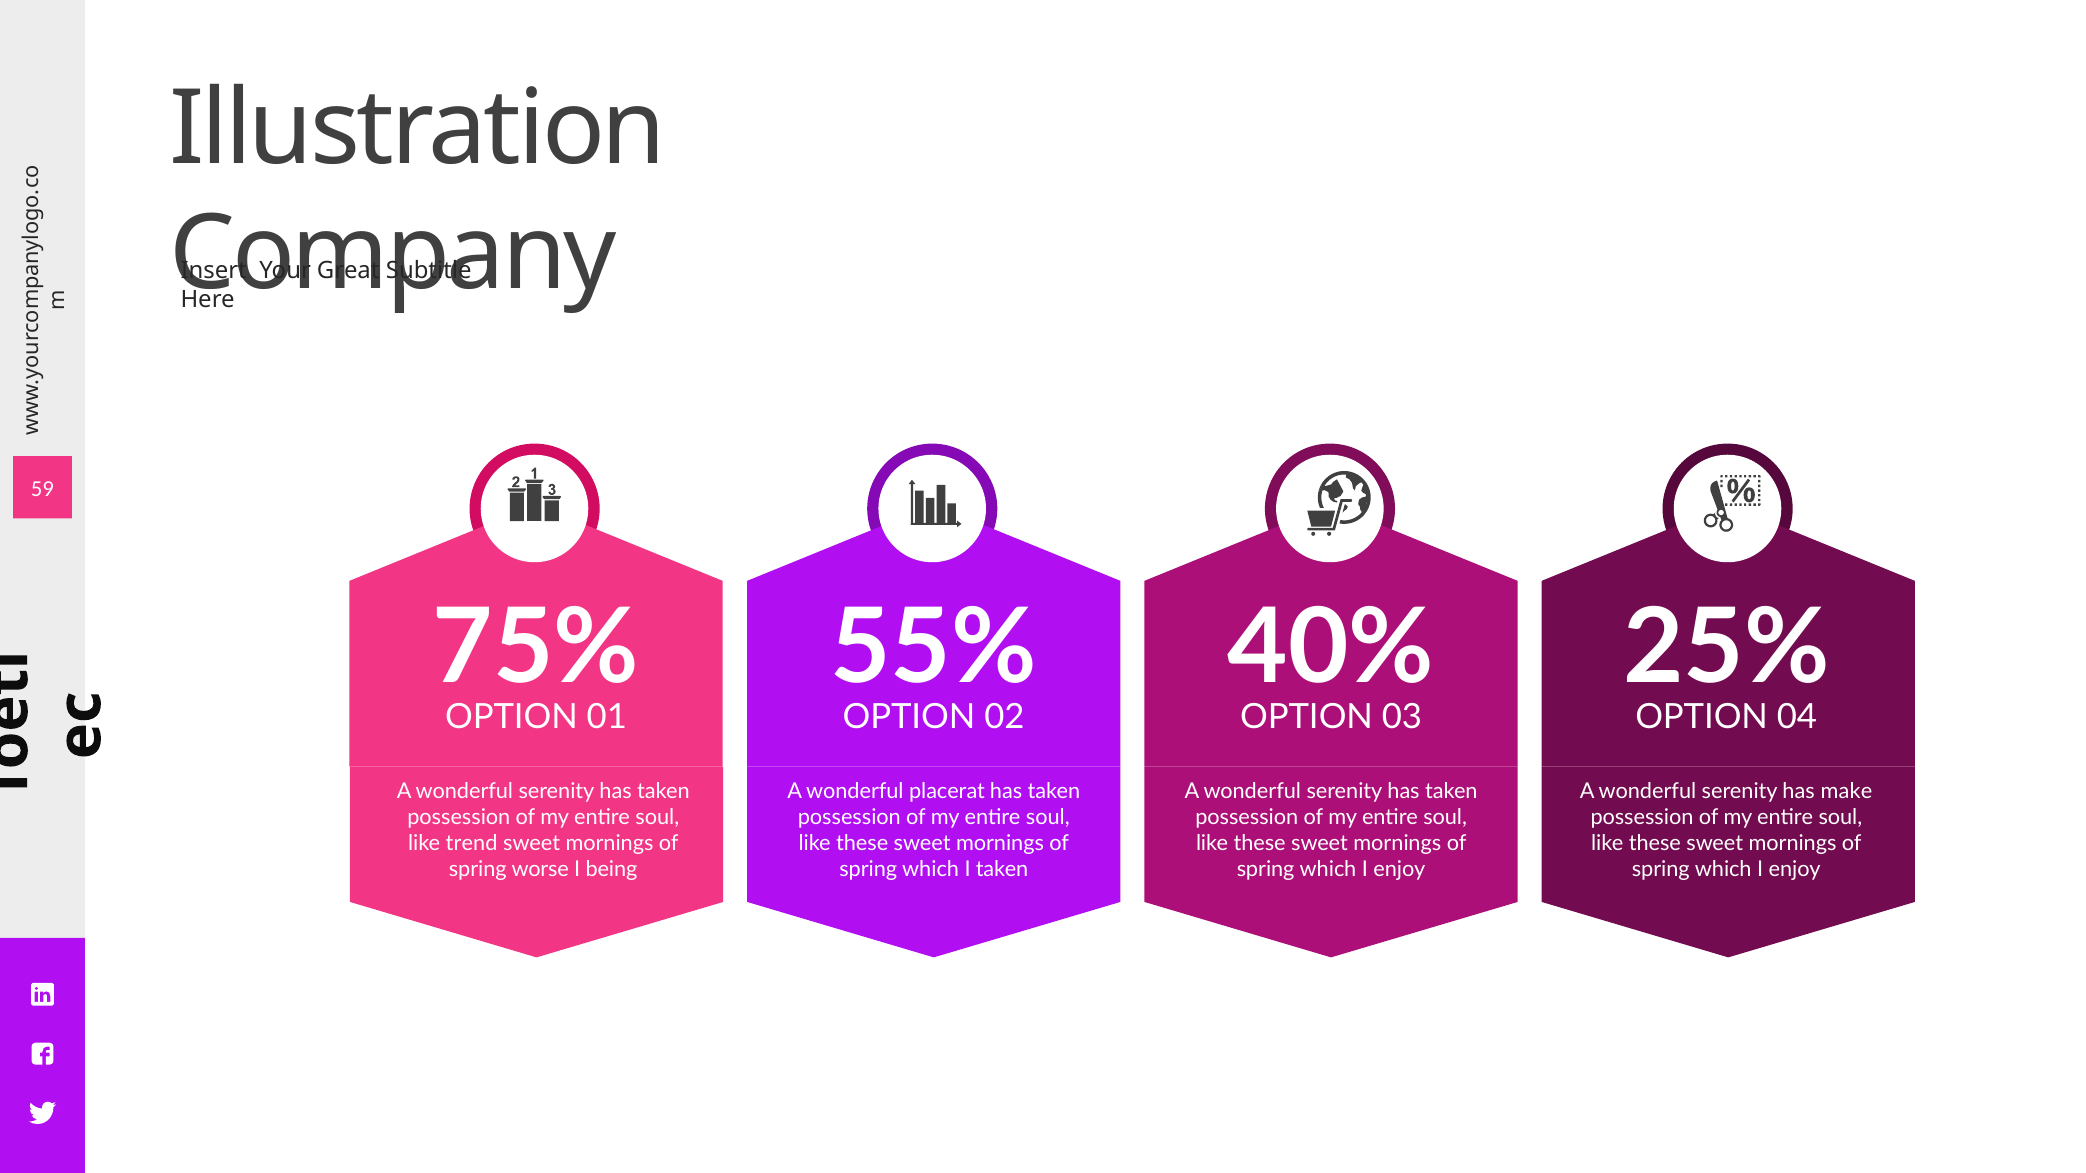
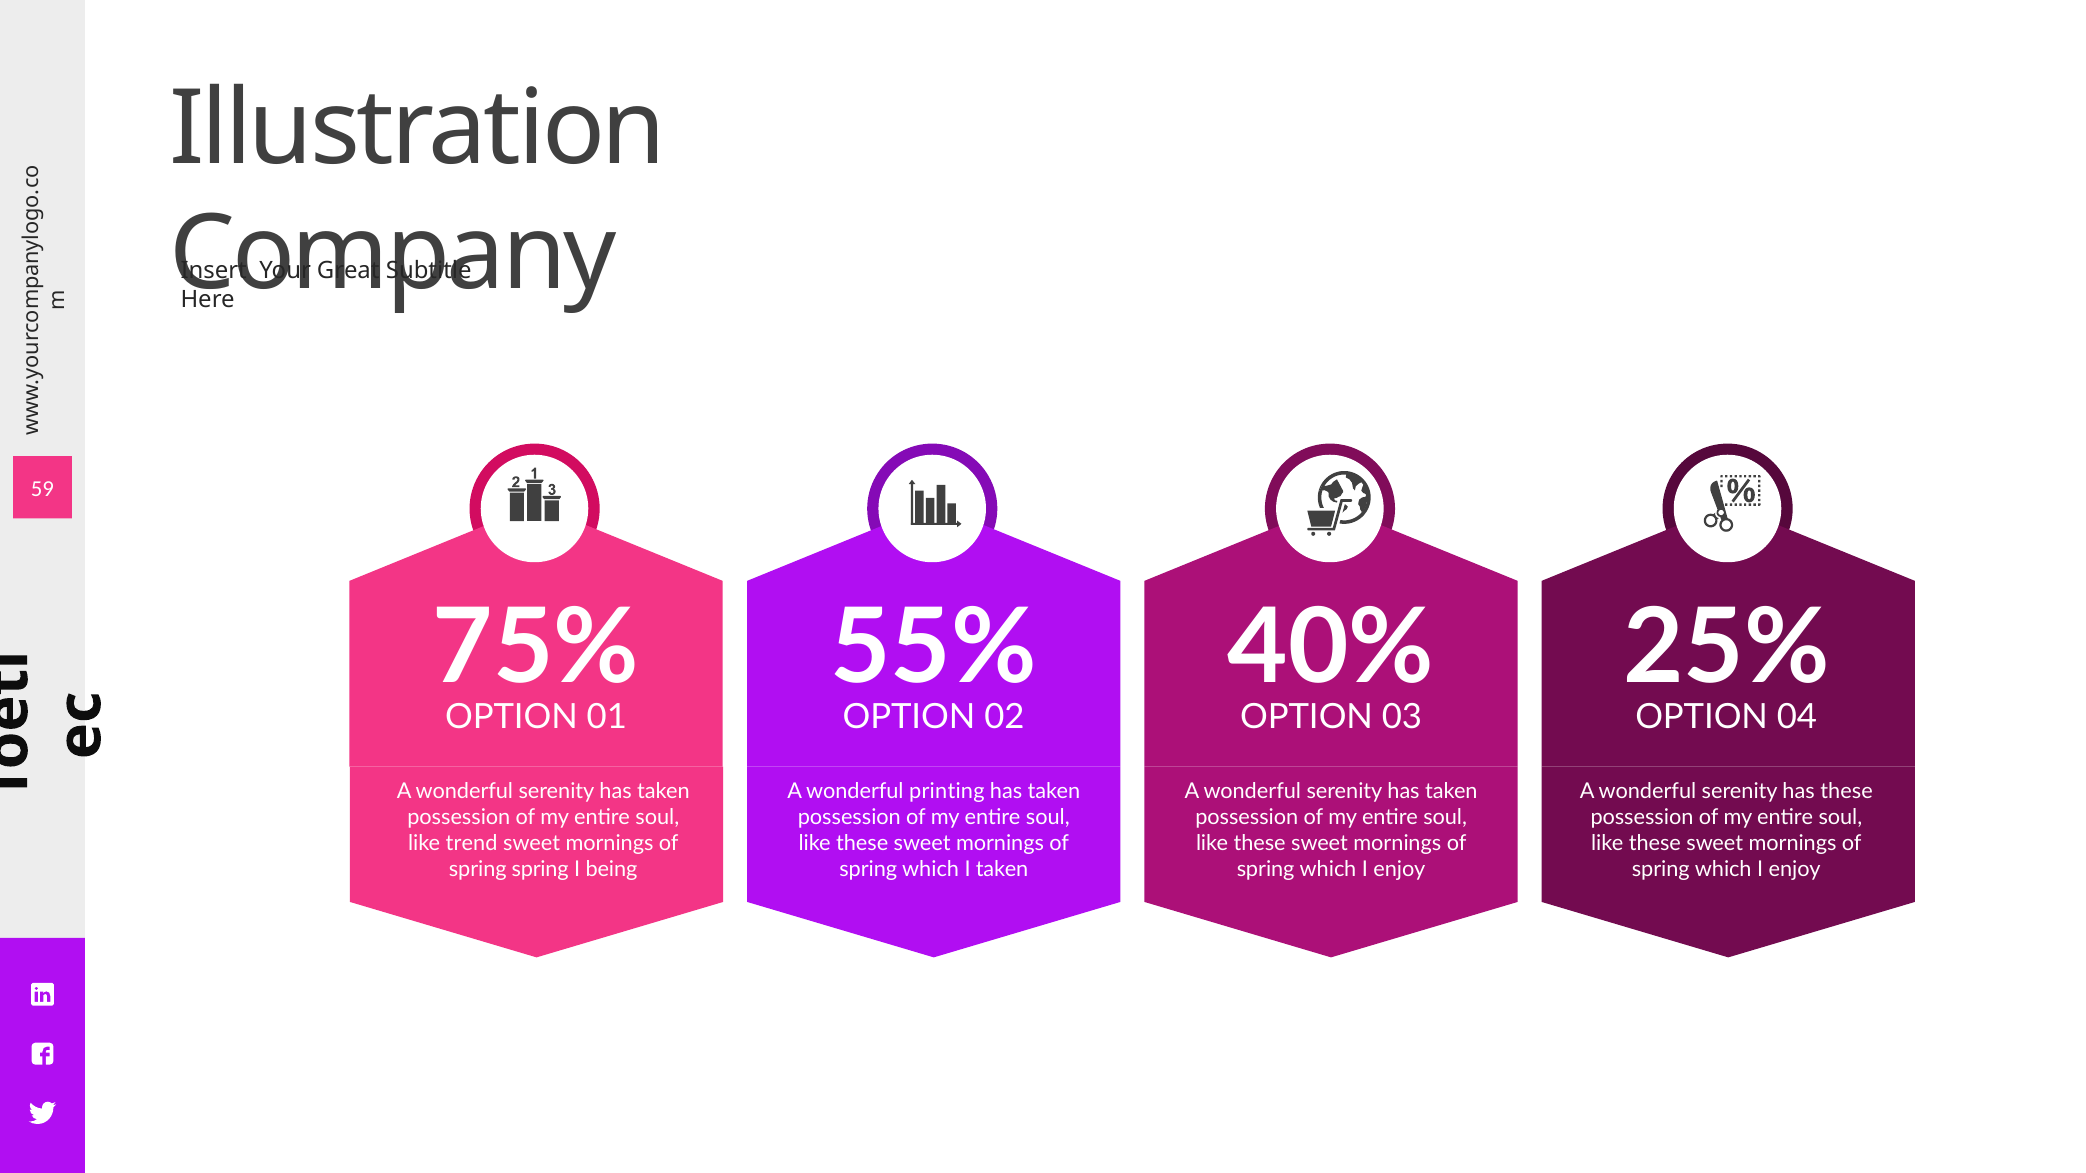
placerat: placerat -> printing (947, 792)
has make: make -> these (1847, 792)
spring worse: worse -> spring (540, 870)
